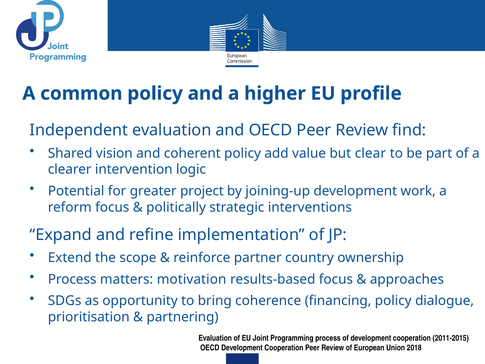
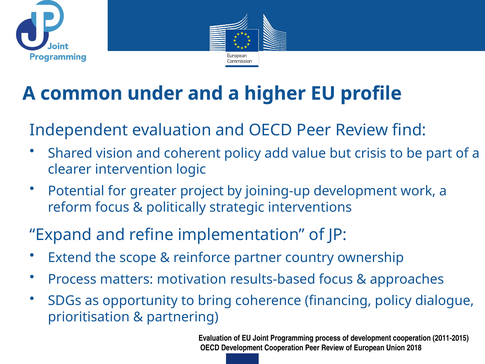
common policy: policy -> under (155, 93)
clear: clear -> crisis (370, 153)
